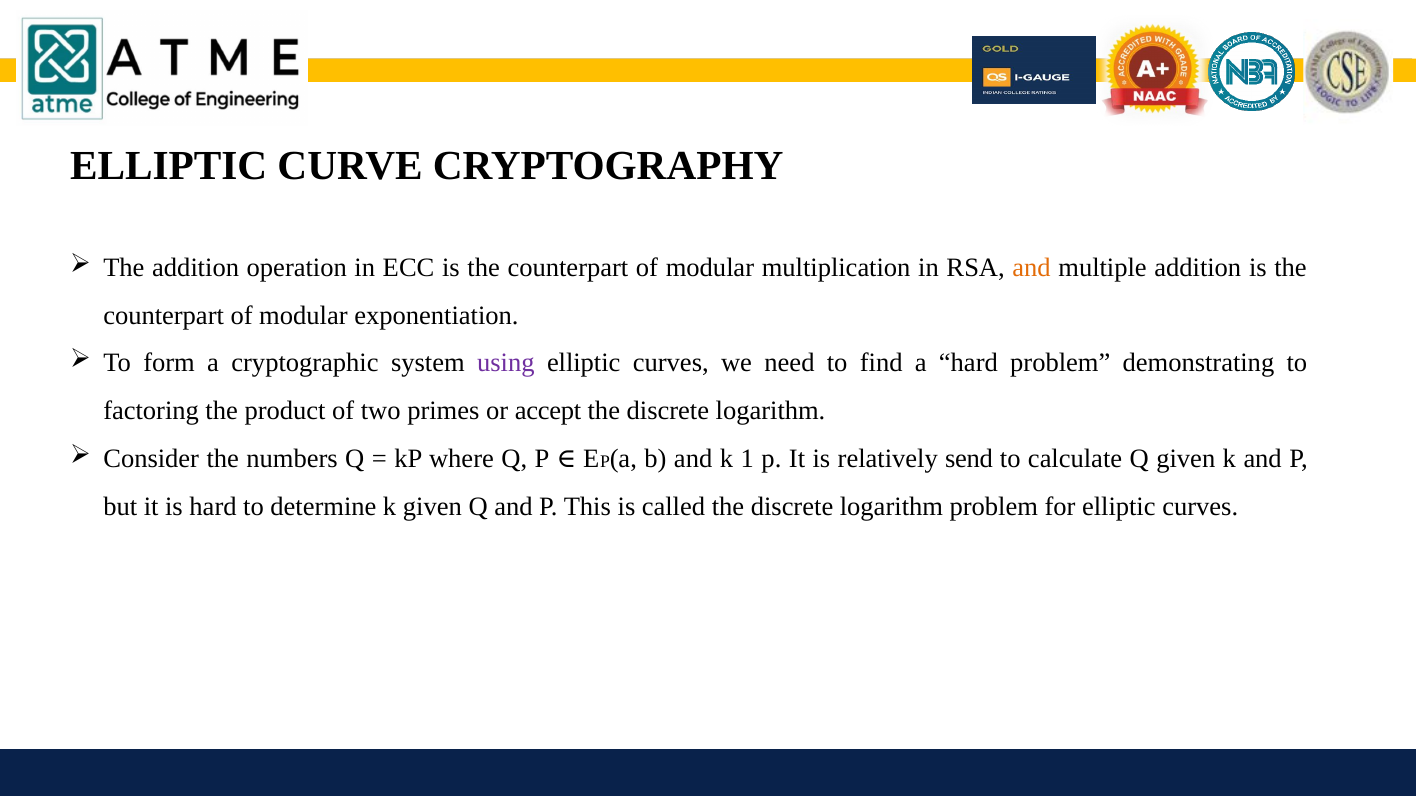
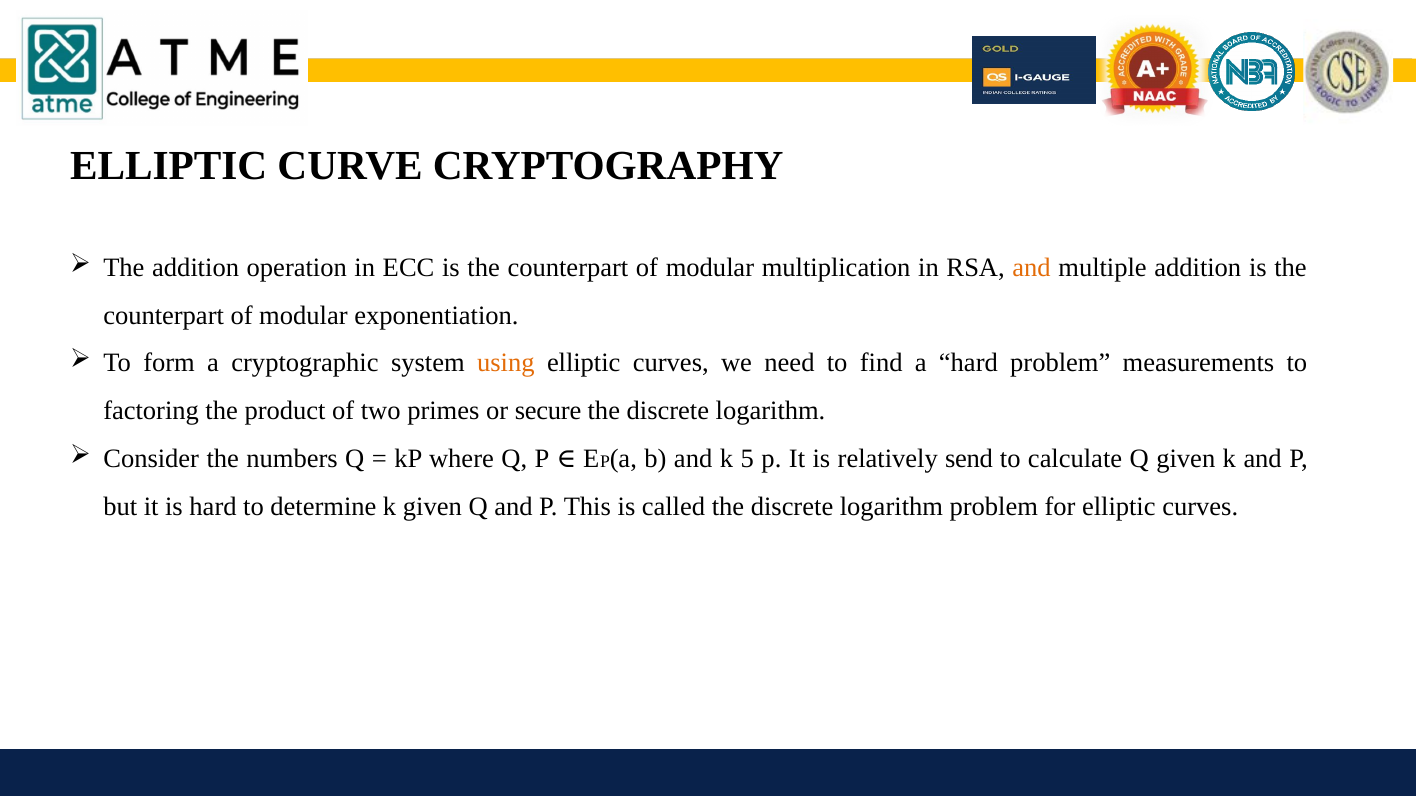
using colour: purple -> orange (506, 363)
demonstrating: demonstrating -> measurements (1198, 363)
accept: accept -> secure (548, 411)
1: 1 -> 5 (747, 459)
